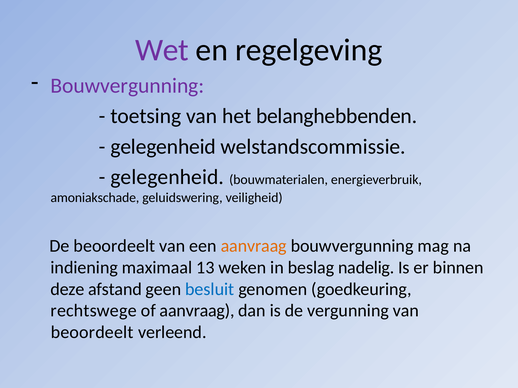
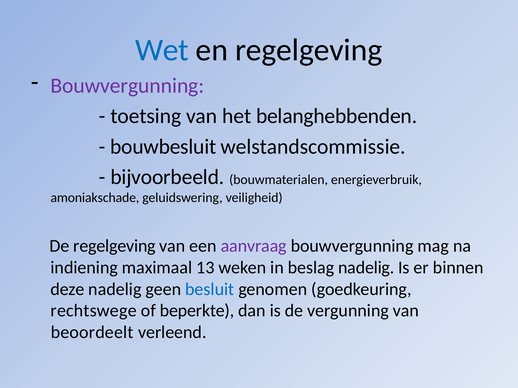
Wet colour: purple -> blue (162, 50)
gelegenheid: gelegenheid -> bouwbesluit (163, 147)
gelegenheid: gelegenheid -> bijvoorbeeld (167, 177)
De beoordeelt: beoordeelt -> regelgeving (115, 246)
aanvraag colour: orange -> purple (254, 246)
deze afstand: afstand -> nadelig (115, 289)
of aanvraag: aanvraag -> beperkte (197, 311)
